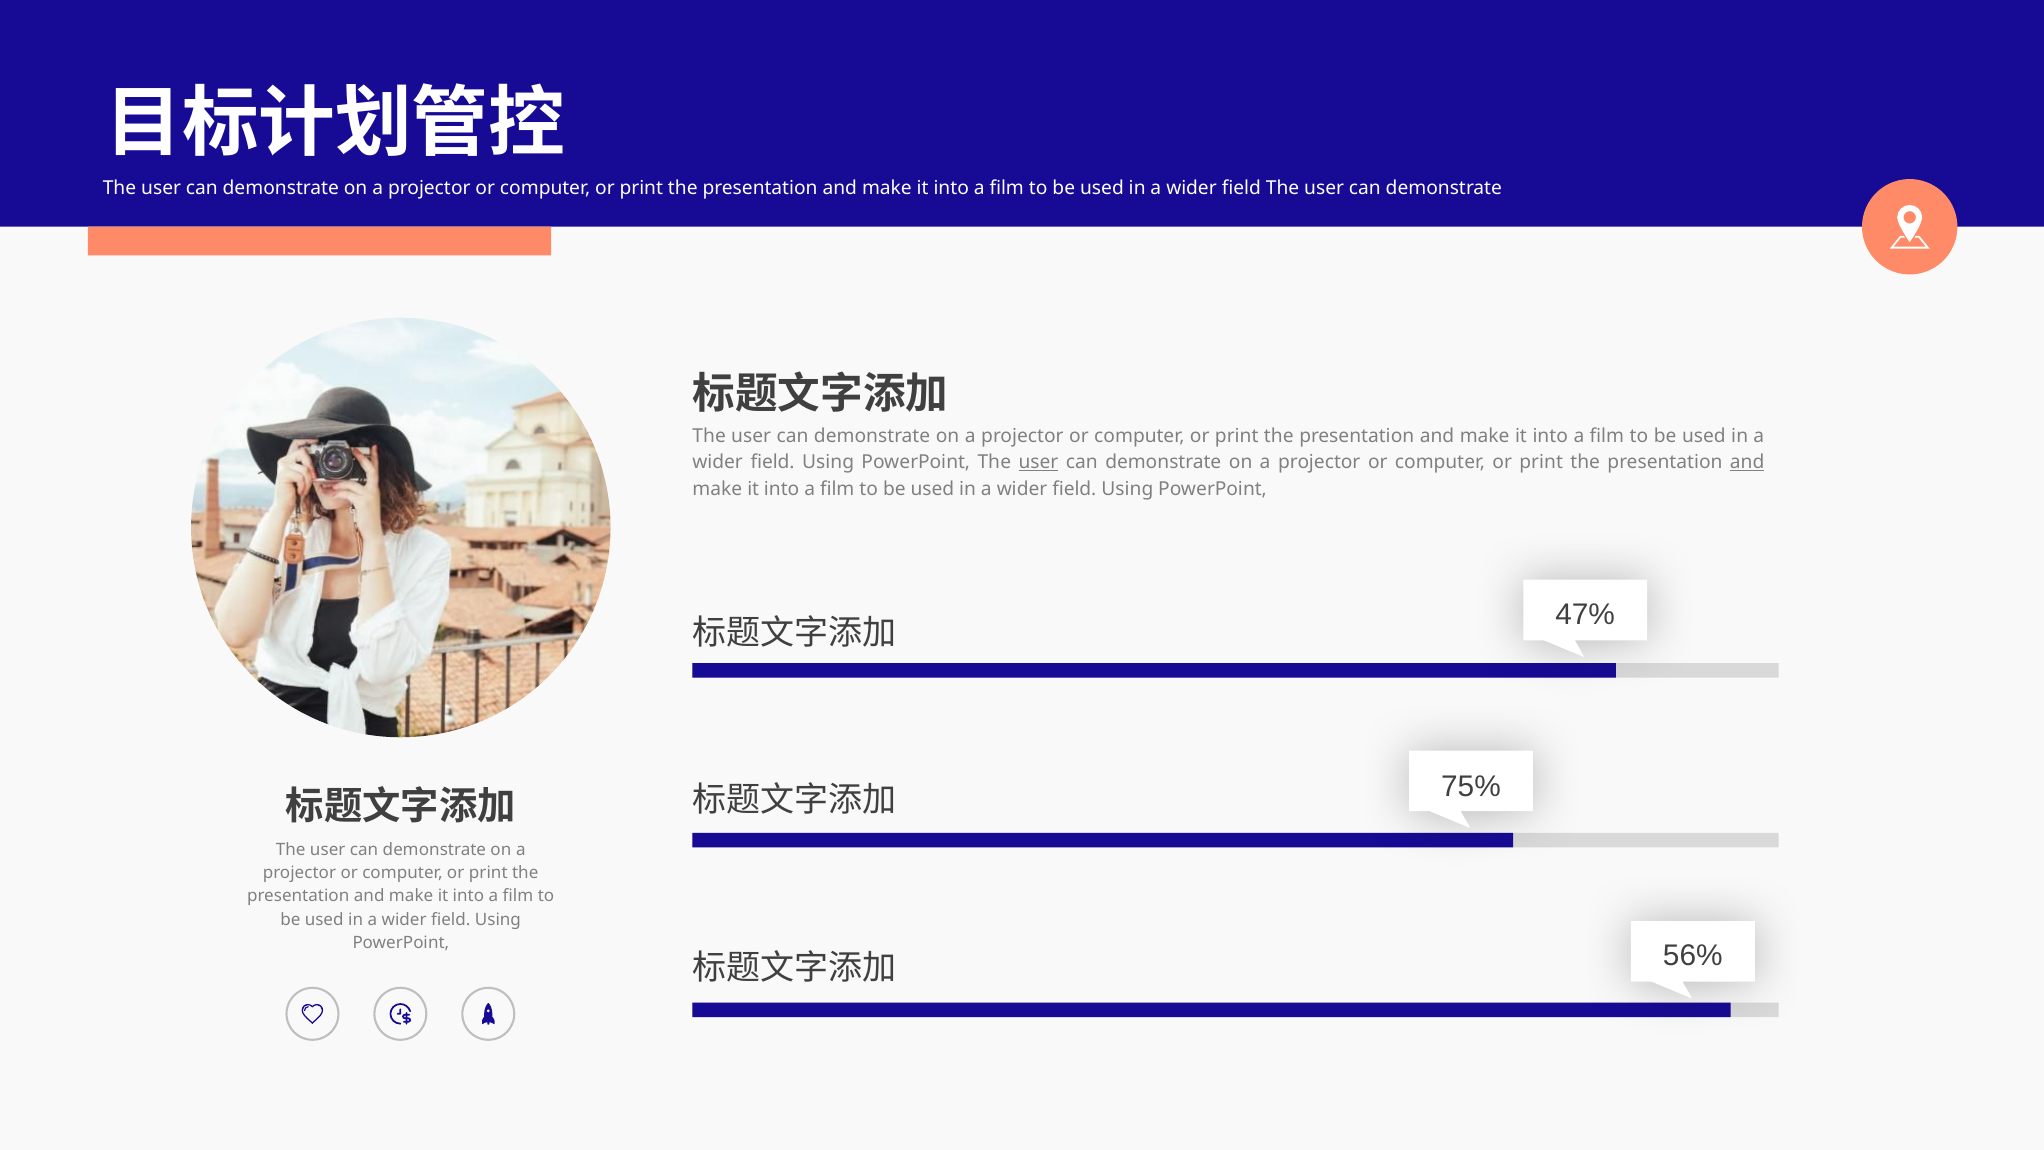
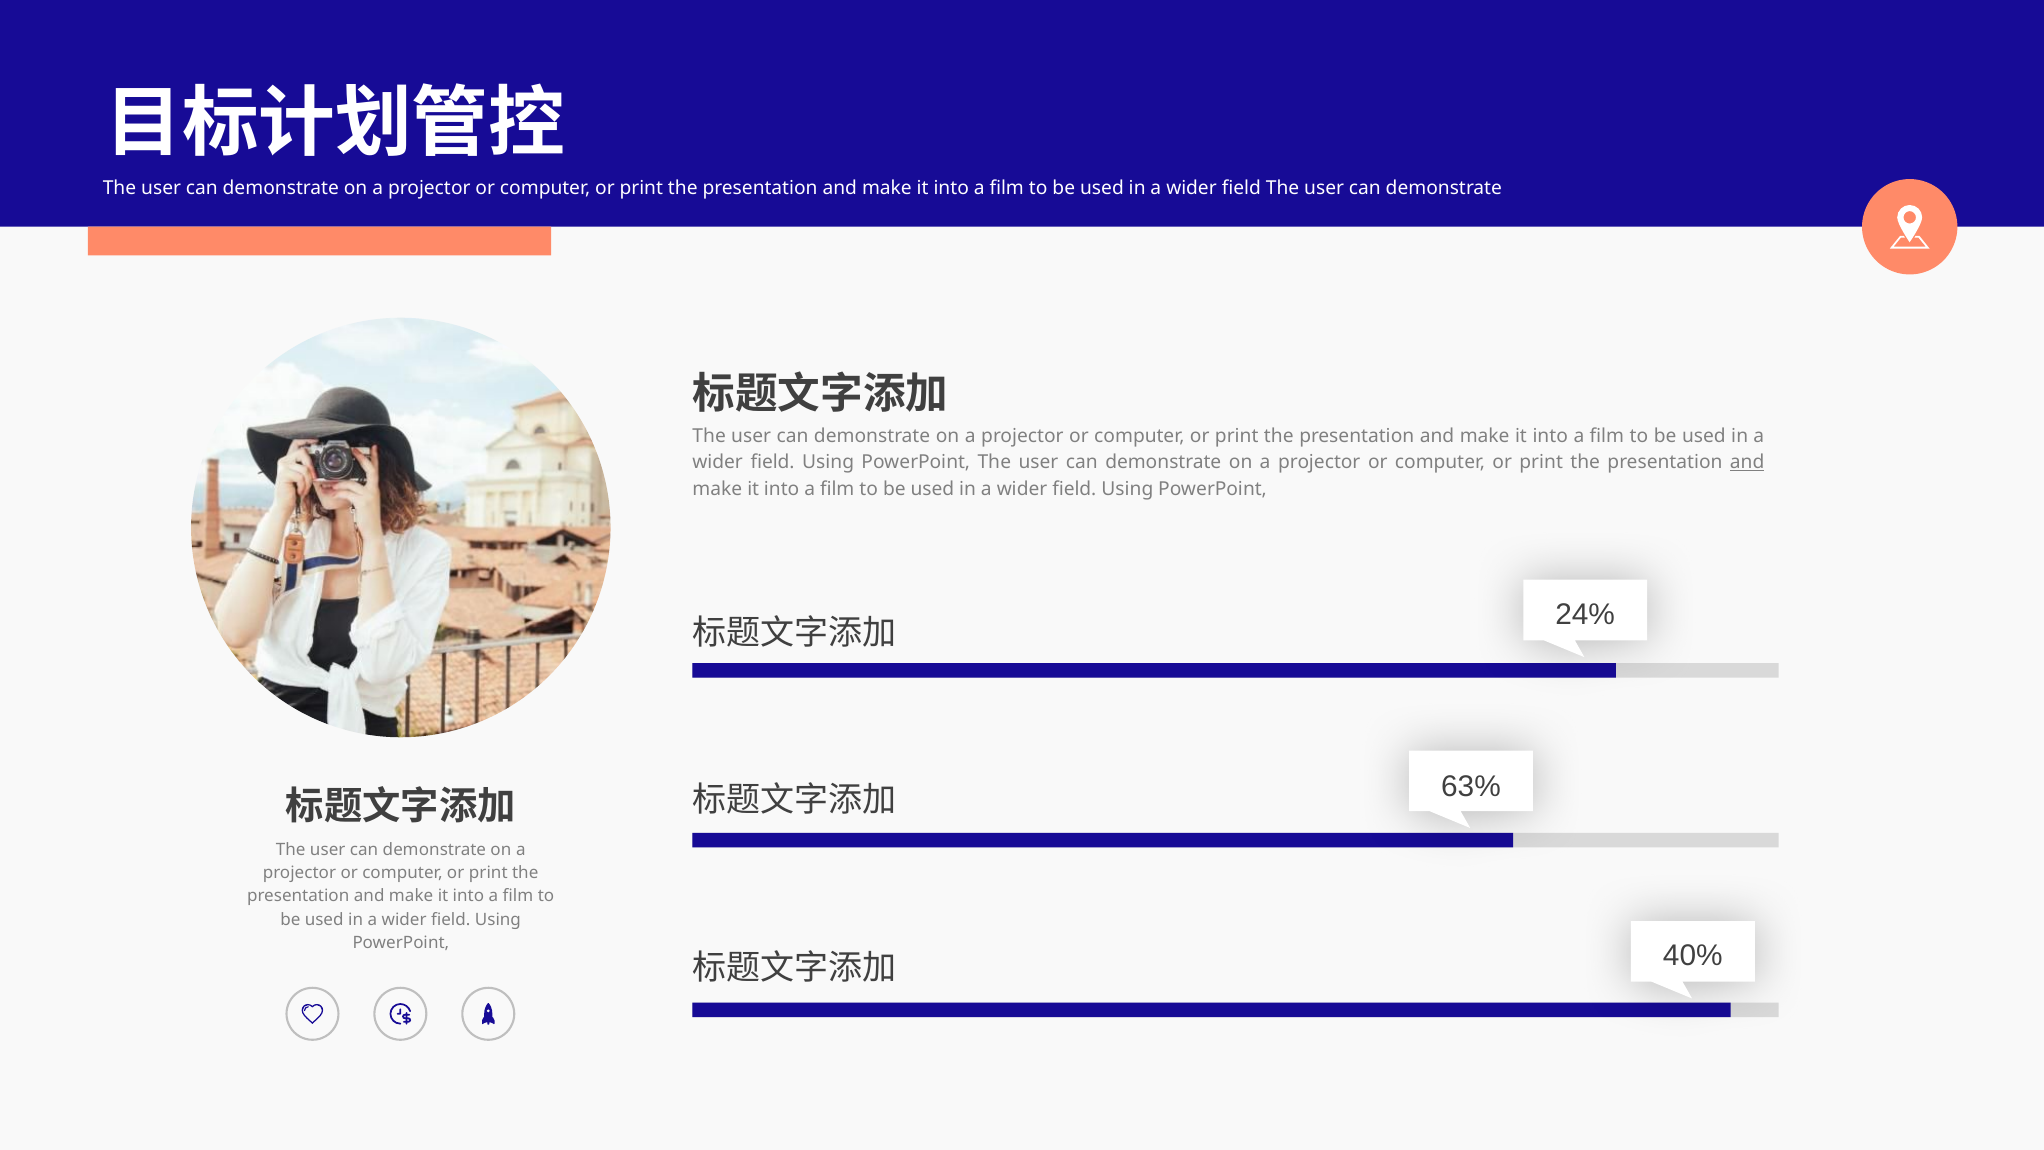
user underline: present -> none (1038, 463)
47%: 47% -> 24% (1585, 615)
75%: 75% -> 63% (1471, 786)
56%: 56% -> 40% (1693, 955)
